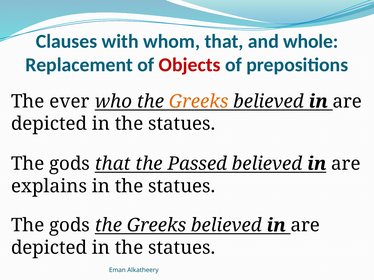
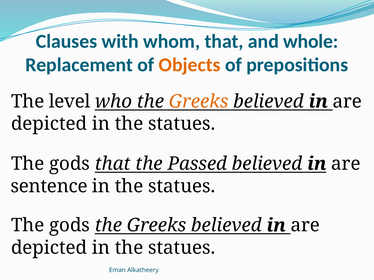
Objects colour: red -> orange (190, 65)
ever: ever -> level (70, 102)
explains: explains -> sentence (49, 186)
